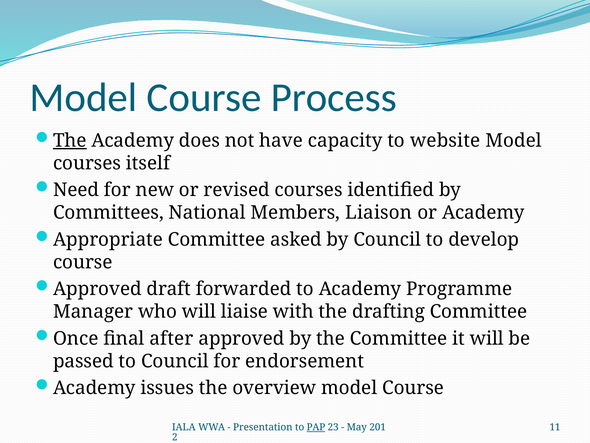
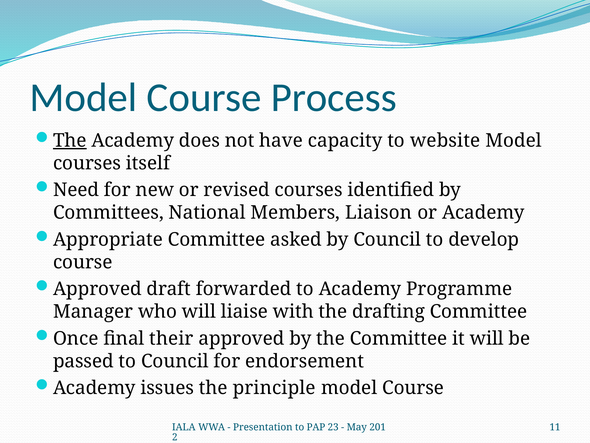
after: after -> their (171, 338)
overview: overview -> principle (274, 388)
PAP underline: present -> none (316, 427)
